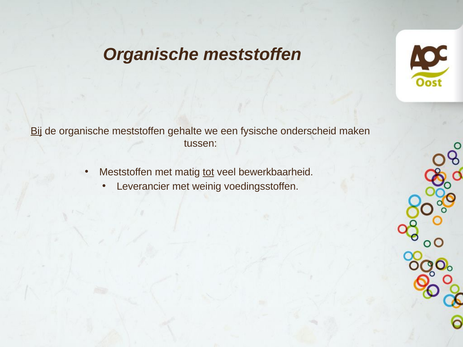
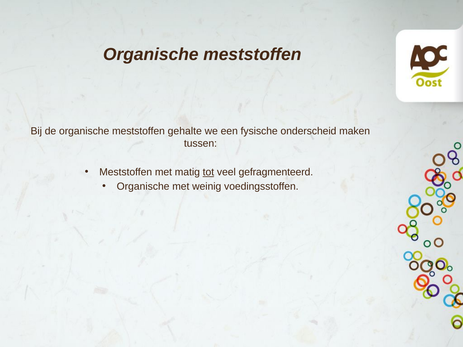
Bij underline: present -> none (36, 131)
bewerkbaarheid: bewerkbaarheid -> gefragmenteerd (276, 172)
Leverancier: Leverancier -> Organische (143, 187)
